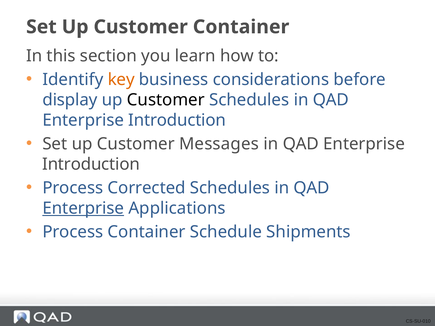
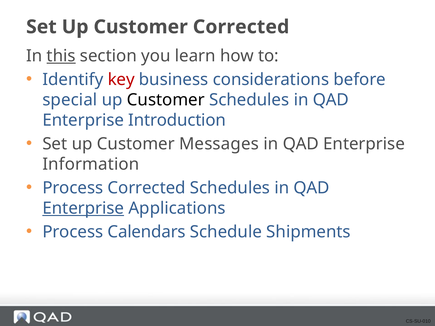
Customer Container: Container -> Corrected (241, 27)
this underline: none -> present (61, 56)
key colour: orange -> red (121, 80)
display: display -> special (70, 100)
Introduction: Introduction -> Information (91, 164)
Process Container: Container -> Calendars (147, 232)
